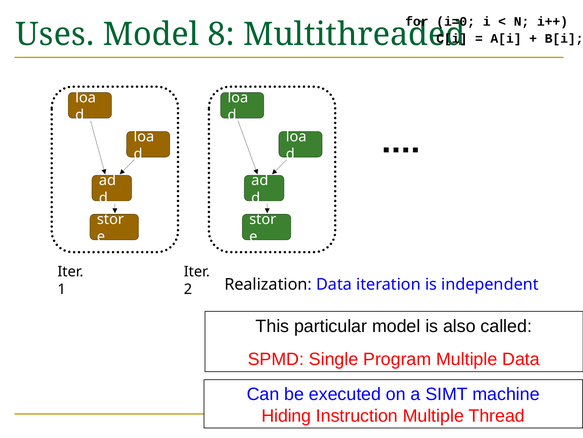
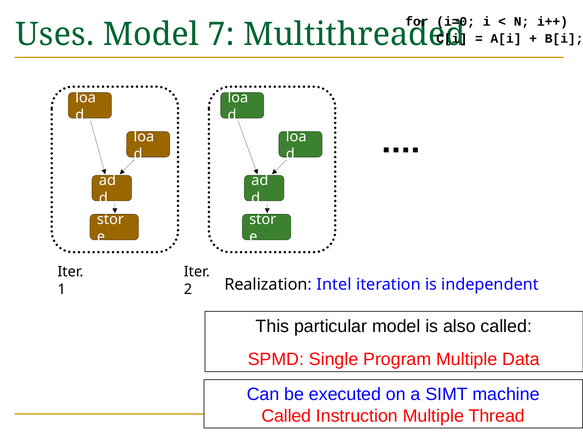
8: 8 -> 7 (221, 34)
Realization Data: Data -> Intel (334, 284)
Hiding: Hiding -> Called (286, 415)
